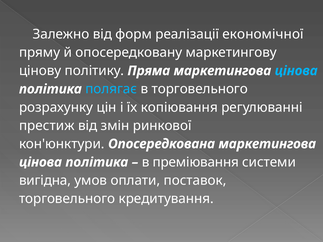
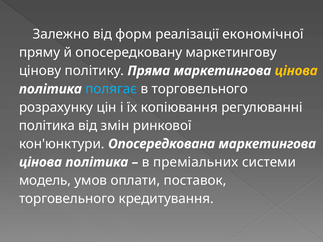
цінова colour: light blue -> yellow (296, 71)
престиж: престиж -> політика (47, 126)
преміювання: преміювання -> преміальних (196, 162)
вигідна: вигідна -> модель (45, 181)
